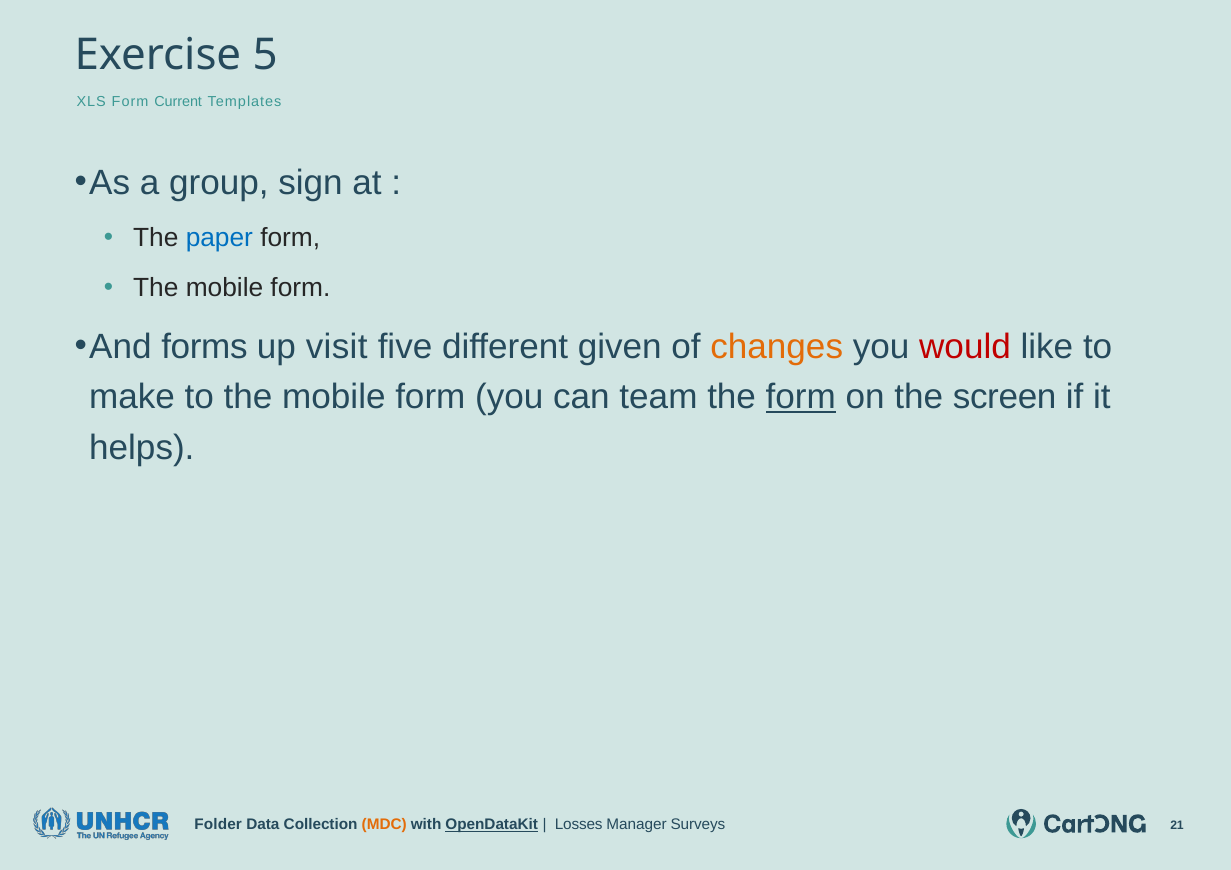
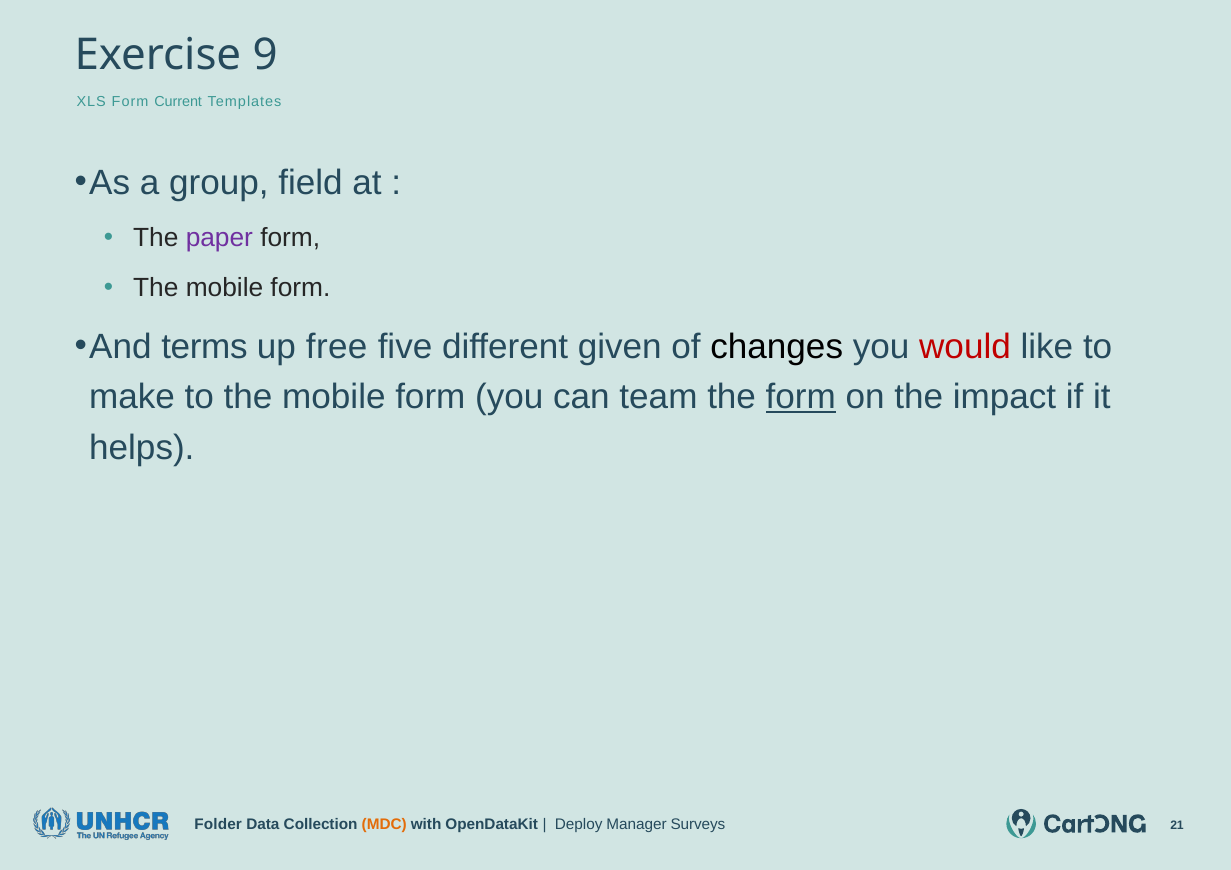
5: 5 -> 9 (265, 55)
sign: sign -> field (311, 183)
paper colour: blue -> purple (219, 238)
forms: forms -> terms (204, 347)
visit: visit -> free (337, 347)
changes colour: orange -> black (777, 347)
screen: screen -> impact (1004, 397)
OpenDataKit underline: present -> none (492, 825)
Losses: Losses -> Deploy (579, 825)
